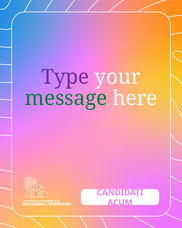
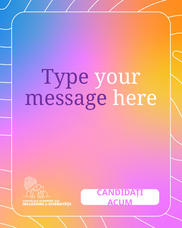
message colour: green -> purple (66, 98)
